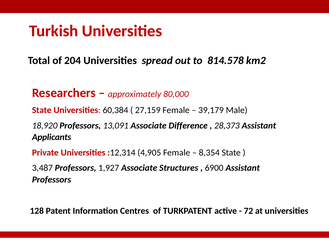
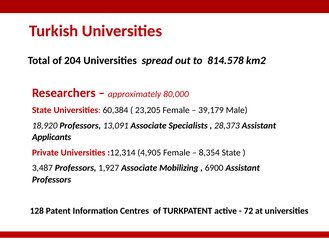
27,159: 27,159 -> 23,205 (148, 111)
Difference: Difference -> Specialists (188, 126)
Structures: Structures -> Mobilizing (179, 168)
